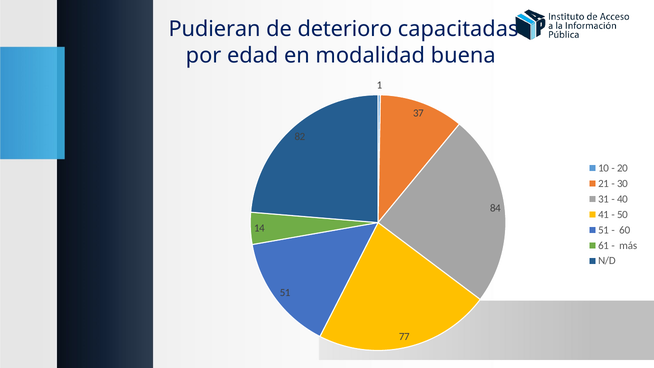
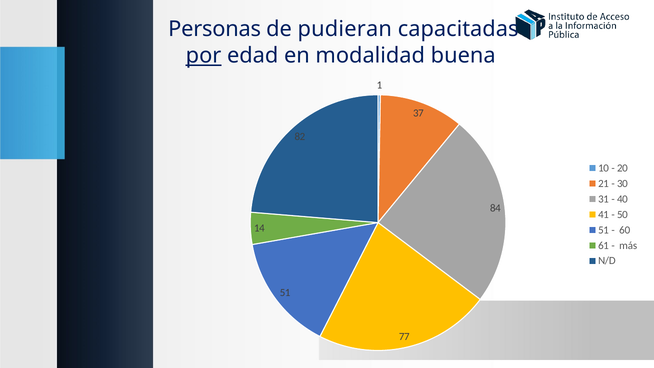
Pudieran: Pudieran -> Personas (215, 29)
deterioro: deterioro -> pudieran (345, 29)
por underline: none -> present (204, 56)
